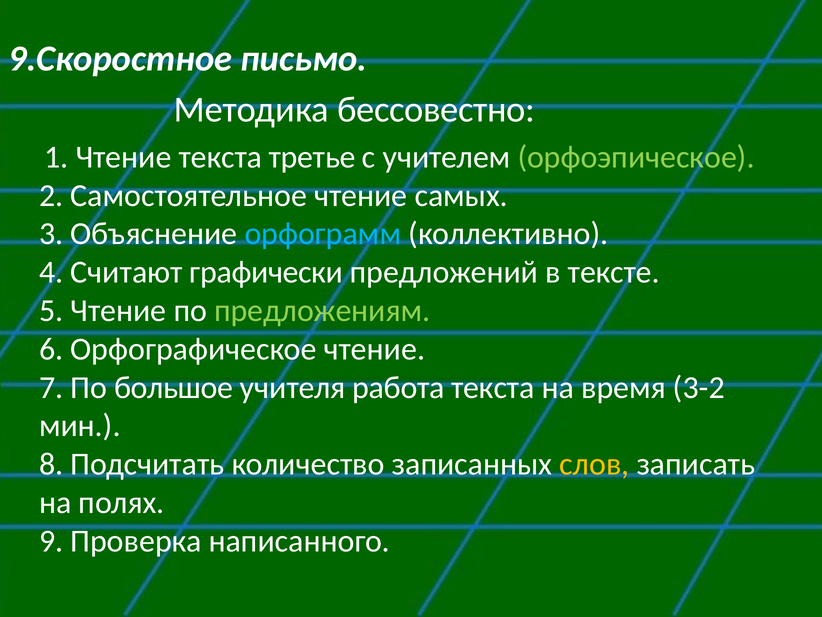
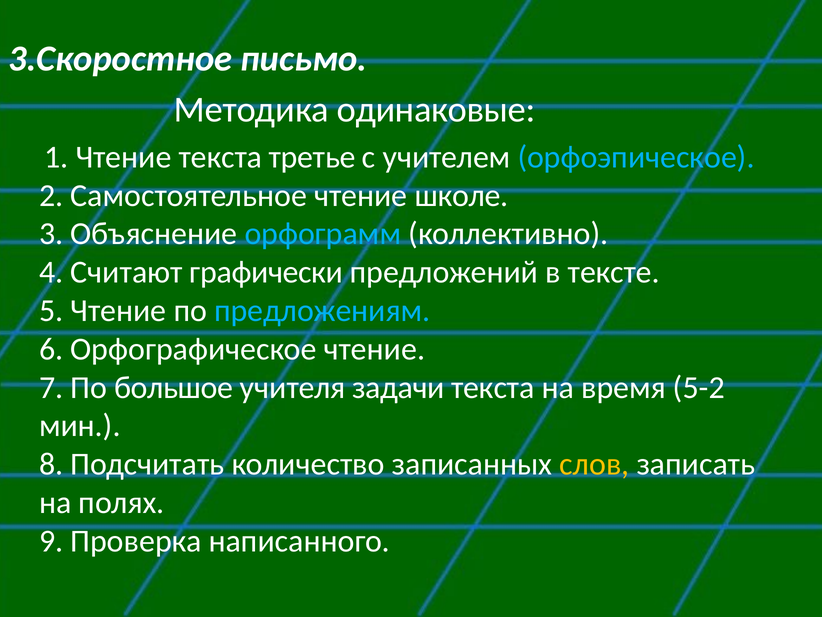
9.Скоростное: 9.Скоростное -> 3.Скоростное (120, 59)
бессовестно: бессовестно -> одинаковые (436, 110)
орфоэпическое colour: light green -> light blue (636, 157)
самых: самых -> школе (461, 195)
предложениям colour: light green -> light blue (322, 310)
работа: работа -> задачи (398, 387)
3-2: 3-2 -> 5-2 (699, 387)
